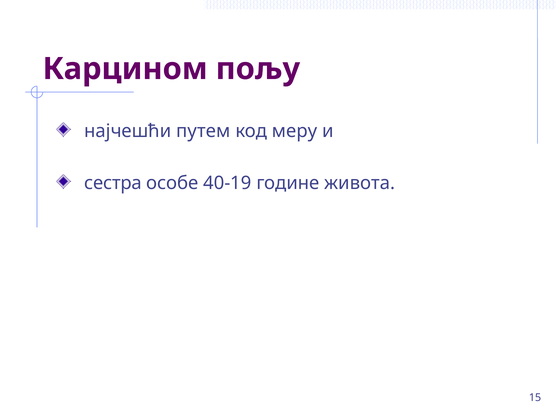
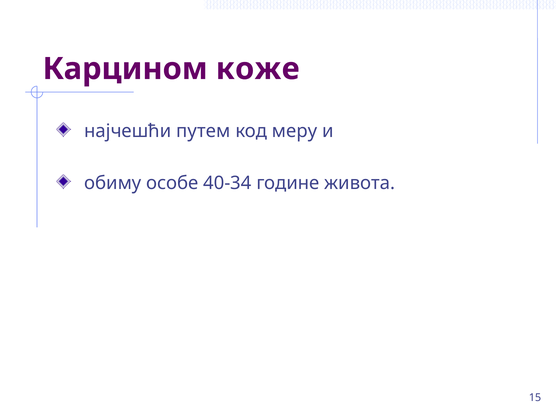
пољу: пољу -> коже (258, 69)
сестра: сестра -> обиму (113, 183)
40-19: 40-19 -> 40-34 (227, 183)
